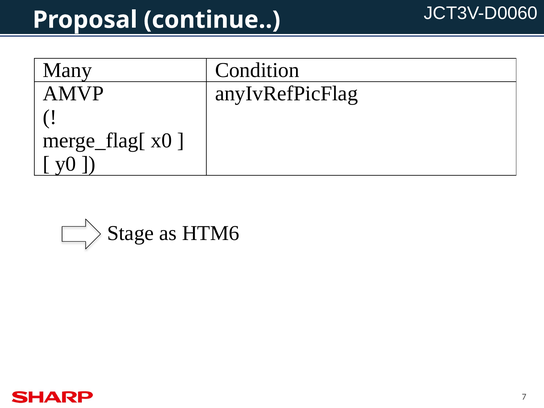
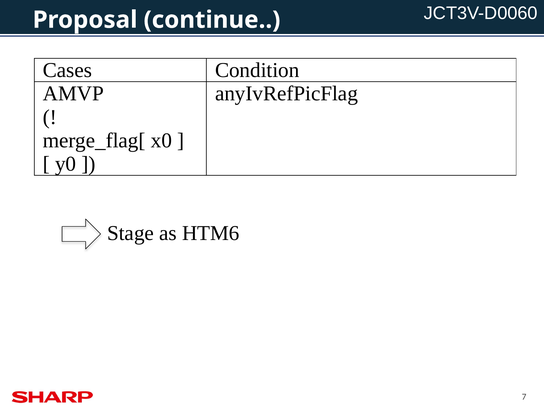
Many: Many -> Cases (67, 70)
